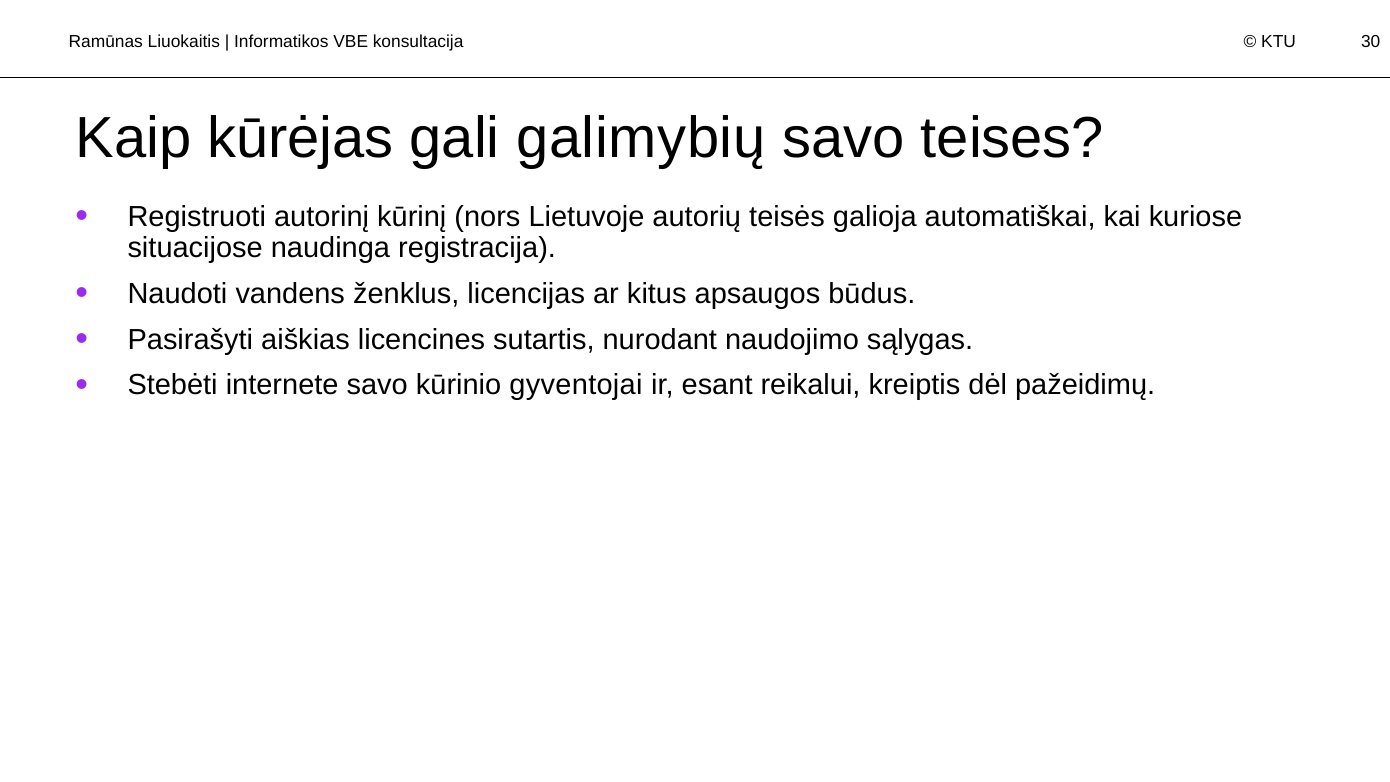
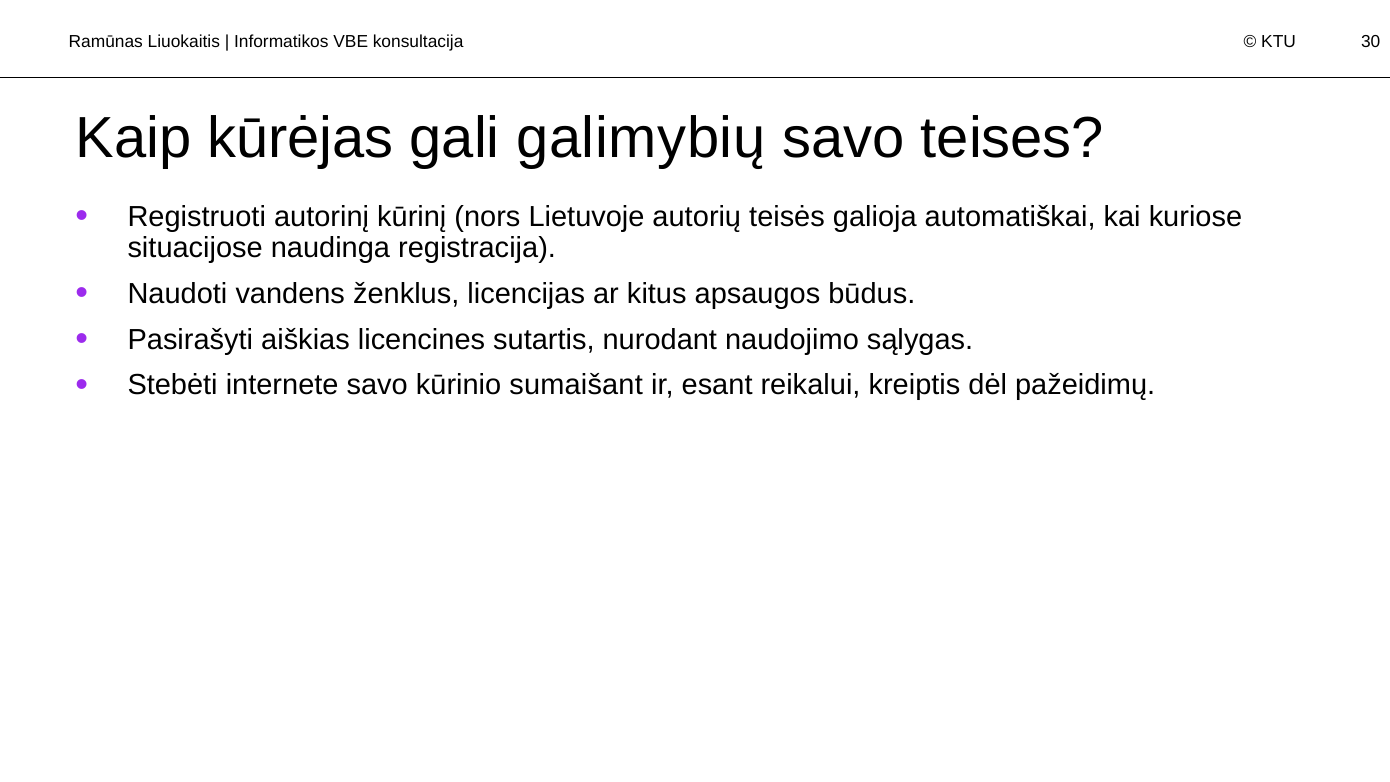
gyventojai: gyventojai -> sumaišant (576, 385)
